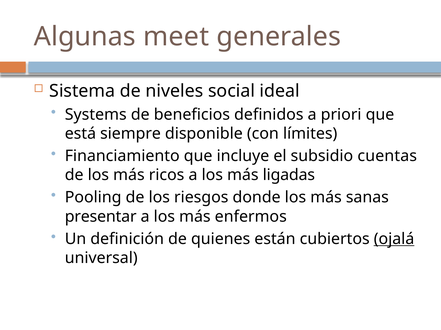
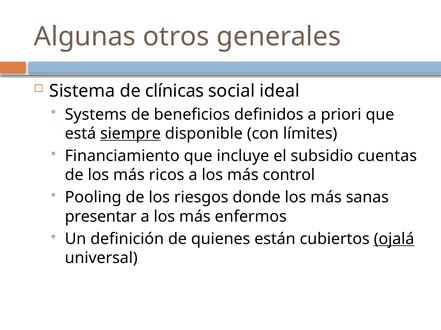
meet: meet -> otros (176, 37)
niveles: niveles -> clínicas (175, 91)
siempre underline: none -> present (131, 134)
ligadas: ligadas -> control (289, 175)
